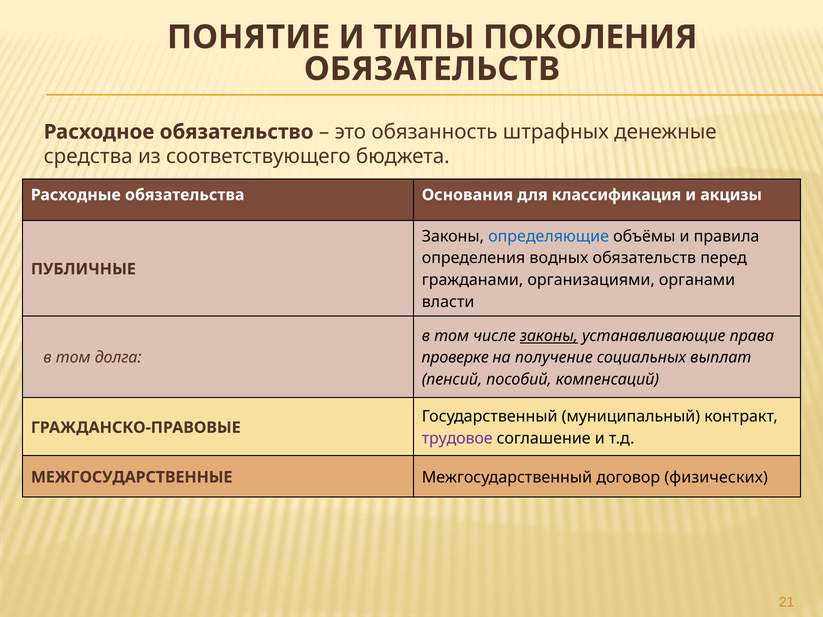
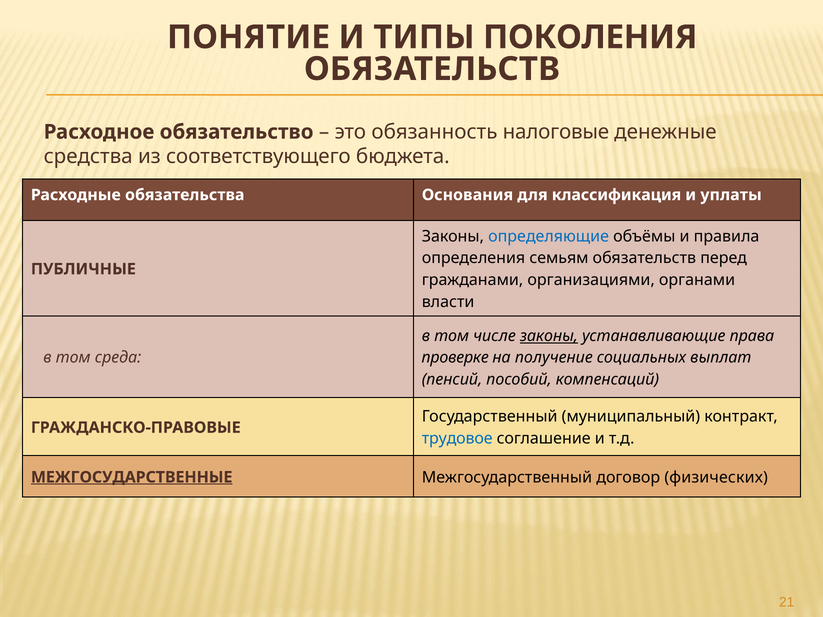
штрафных: штрафных -> налоговые (556, 132)
акцизы: акцизы -> уплаты (731, 195)
водных: водных -> семьям (559, 258)
долга: долга -> среда (118, 358)
трудовое colour: purple -> blue (457, 439)
МЕЖГОСУДАРСТВЕННЫЕ underline: none -> present (132, 477)
